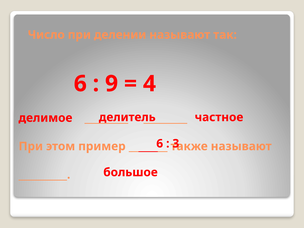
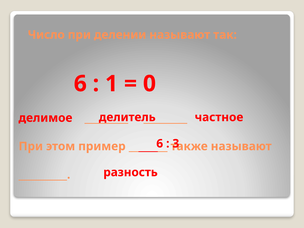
9: 9 -> 1 (112, 84)
4: 4 -> 0 (149, 84)
большое: большое -> разность (131, 172)
